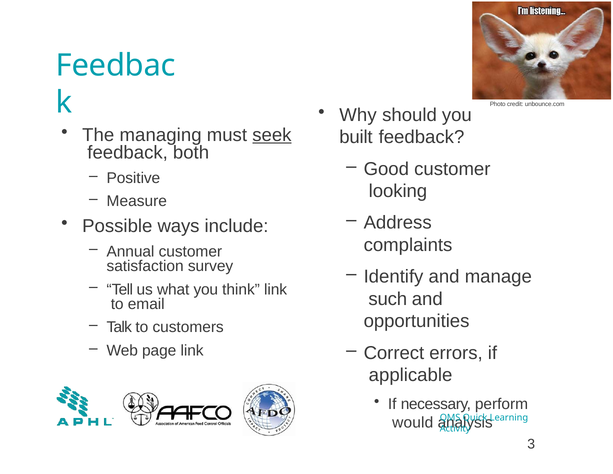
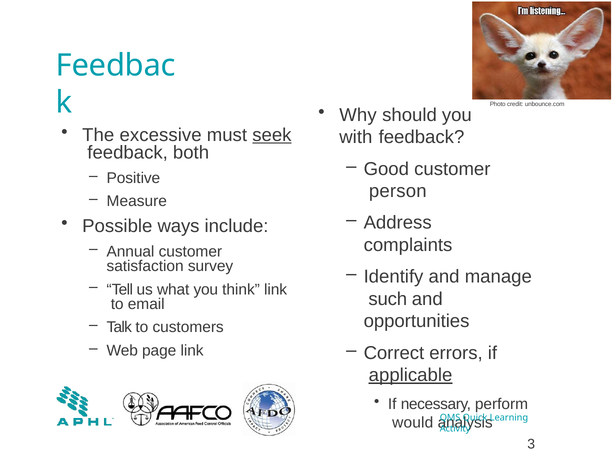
managing: managing -> excessive (161, 135)
built: built -> with (356, 137)
looking: looking -> person (398, 191)
applicable underline: none -> present (411, 375)
